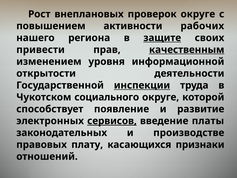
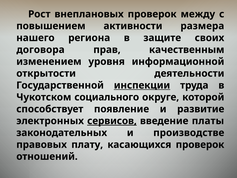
проверок округе: округе -> между (198, 14)
рабочих: рабочих -> размера (202, 26)
защите underline: present -> none (162, 38)
привести: привести -> договора (41, 50)
качественным underline: present -> none (187, 50)
касающихся признаки: признаки -> проверок (200, 144)
